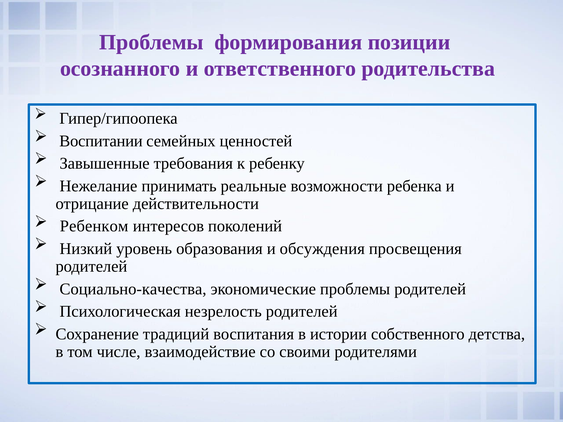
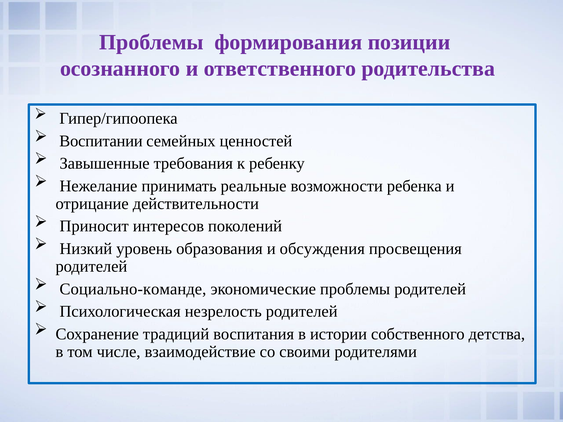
Ребенком: Ребенком -> Приносит (94, 226)
Социально-качества: Социально-качества -> Социально-команде (133, 289)
